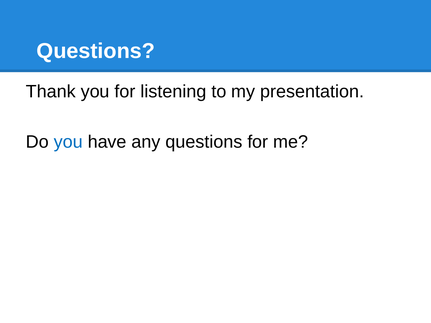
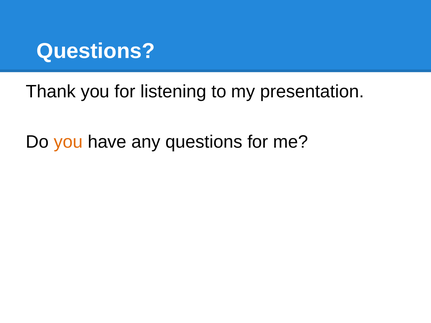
you colour: blue -> orange (68, 142)
